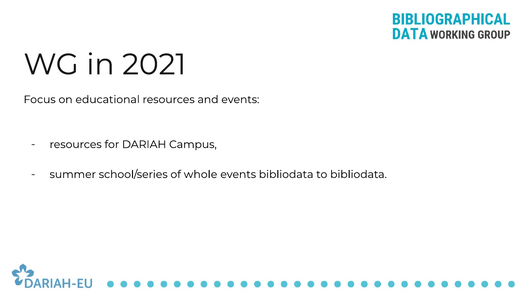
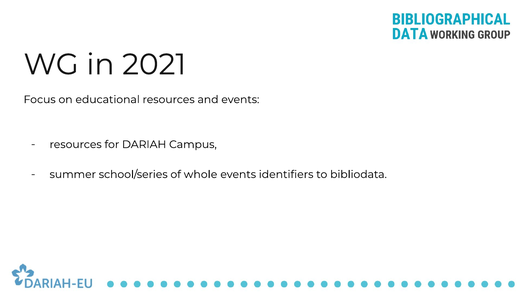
events bibliodata: bibliodata -> identifiers (286, 174)
